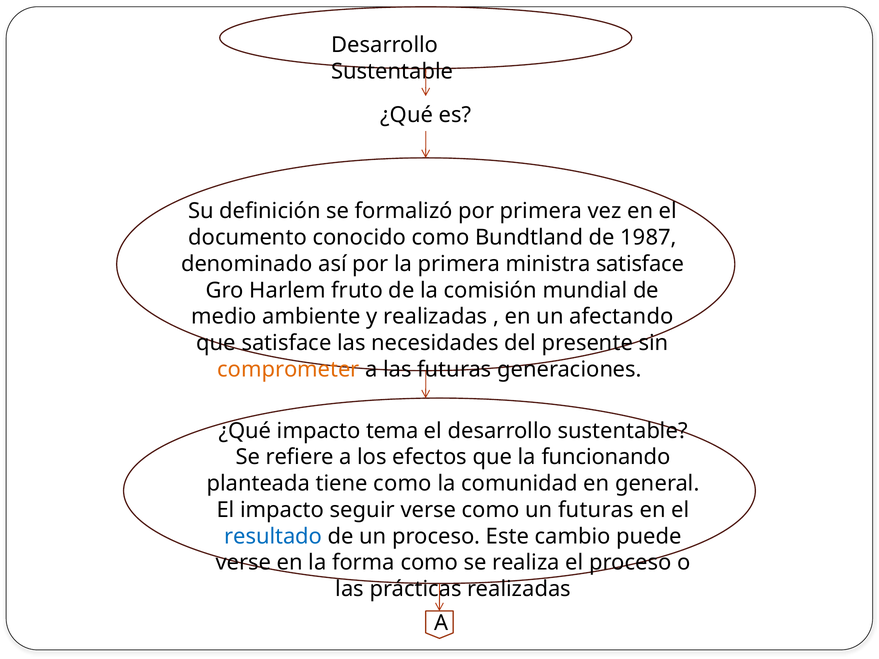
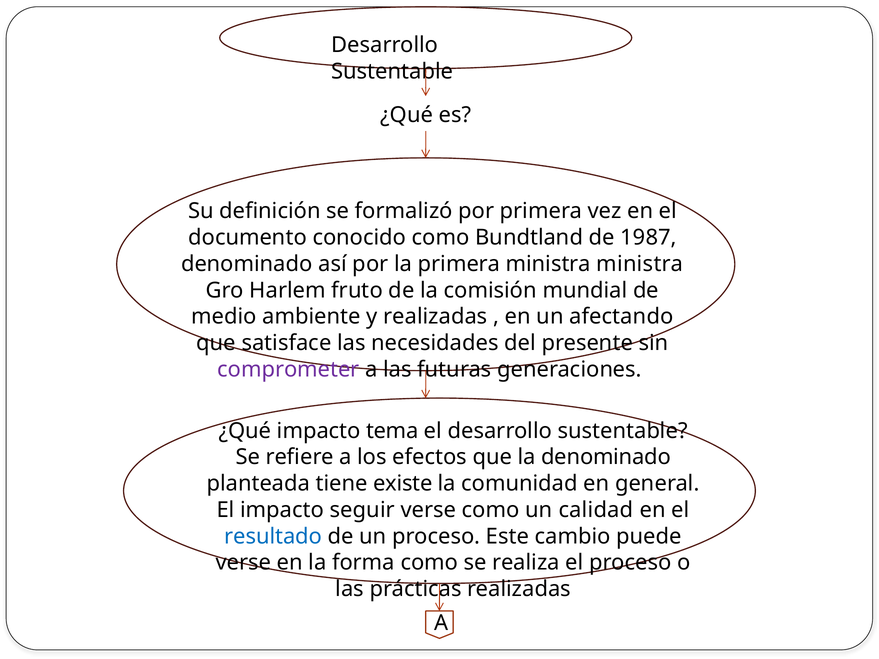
ministra satisface: satisface -> ministra (640, 264)
comprometer colour: orange -> purple (288, 370)
la funcionando: funcionando -> denominado (606, 457)
tiene como: como -> existe (403, 484)
un futuras: futuras -> calidad (596, 510)
